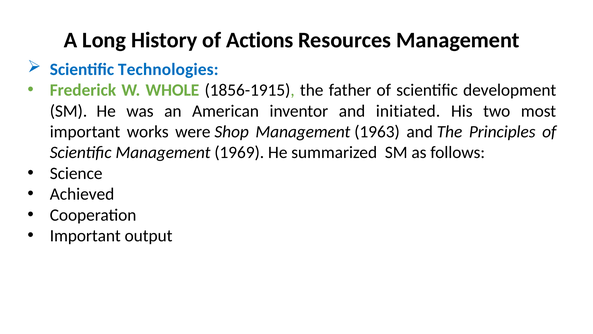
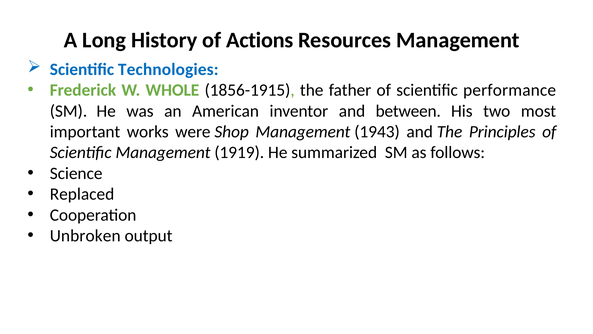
development: development -> performance (510, 90)
initiated: initiated -> between (408, 111)
1963: 1963 -> 1943 (377, 132)
1969: 1969 -> 1919 (239, 152)
Achieved: Achieved -> Replaced (82, 194)
Important: Important -> Unbroken (85, 235)
